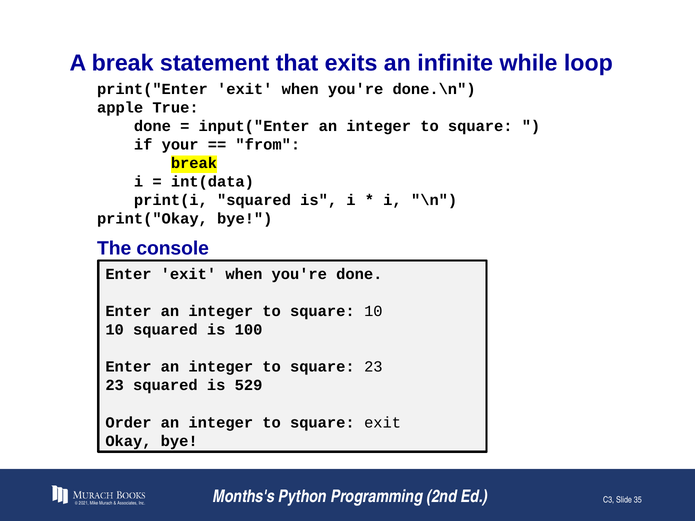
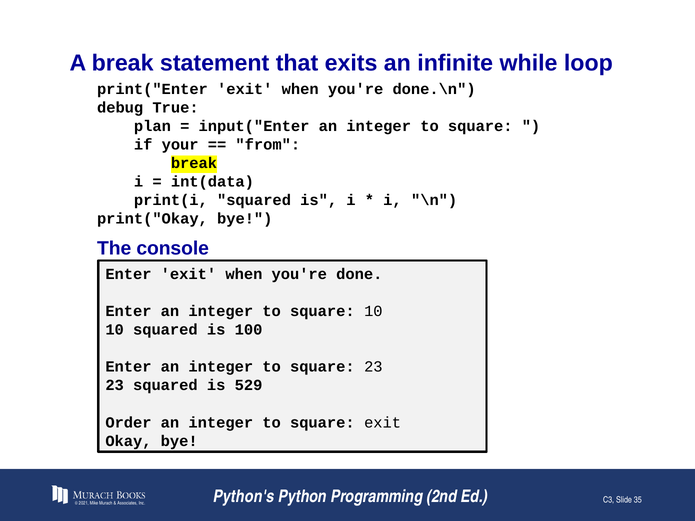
apple: apple -> debug (120, 108)
done: done -> plan (152, 126)
Months's: Months's -> Python's (244, 497)
